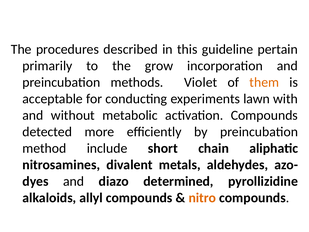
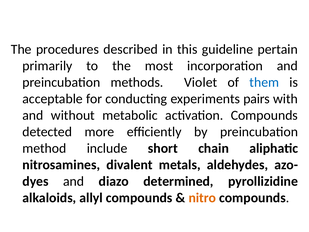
grow: grow -> most (159, 66)
them colour: orange -> blue (264, 82)
lawn: lawn -> pairs (257, 99)
